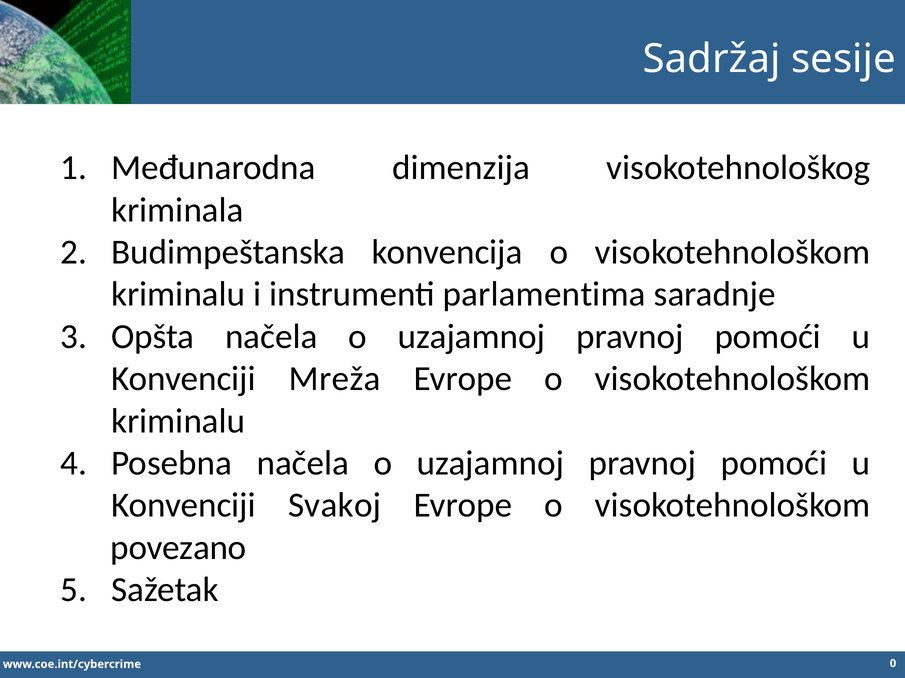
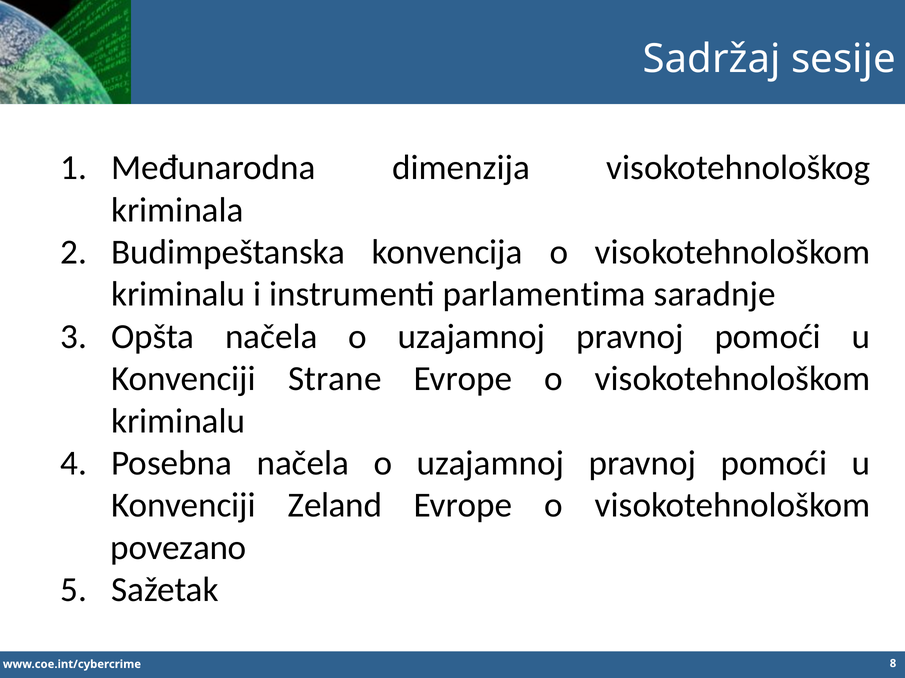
Mreža: Mreža -> Strane (335, 379)
Svakoj: Svakoj -> Zeland (335, 506)
0: 0 -> 8 (893, 664)
